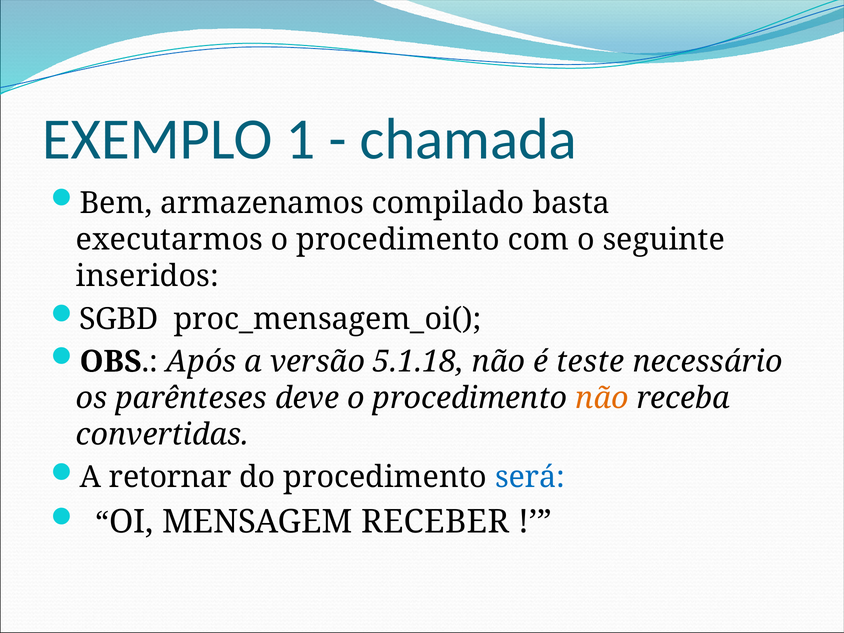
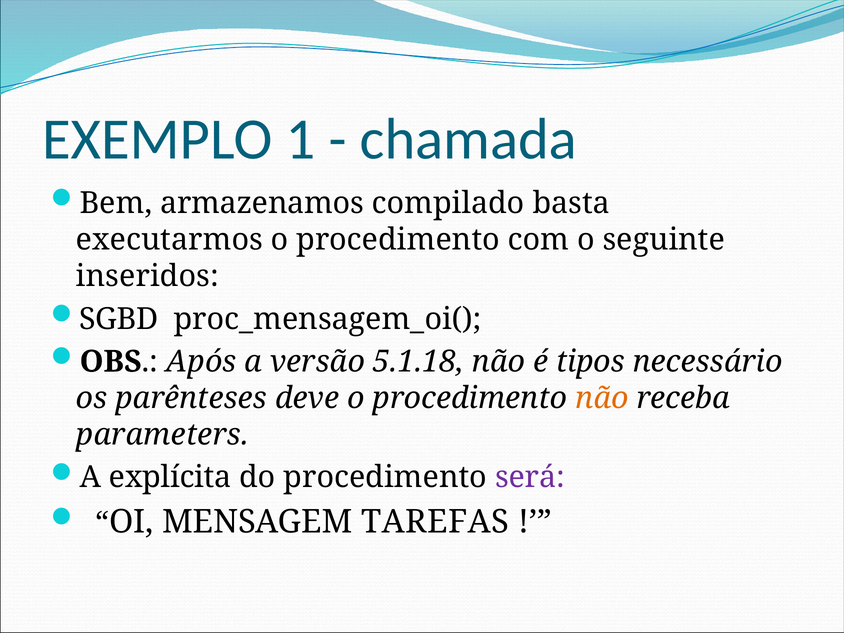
teste: teste -> tipos (590, 362)
convertidas: convertidas -> parameters (162, 435)
retornar: retornar -> explícita (170, 477)
será colour: blue -> purple (530, 477)
RECEBER: RECEBER -> TAREFAS (435, 522)
